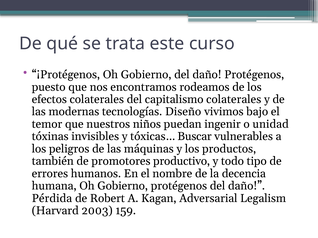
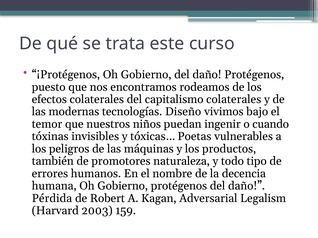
unidad: unidad -> cuando (271, 124)
Buscar: Buscar -> Poetas (194, 137)
productivo: productivo -> naturaleza (182, 162)
